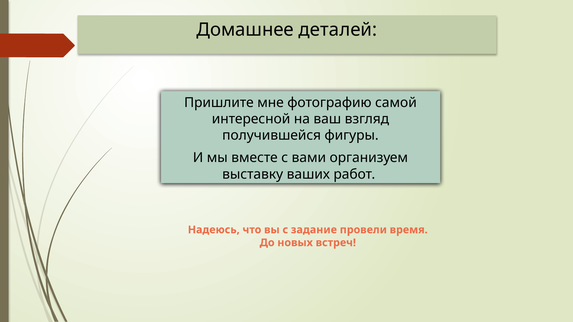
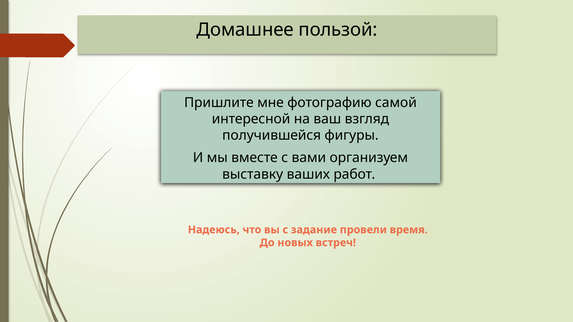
деталей: деталей -> пользой (338, 30)
